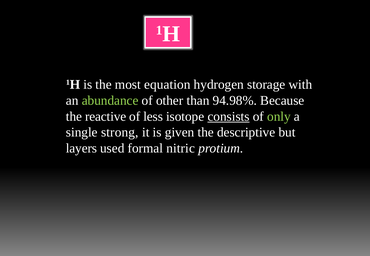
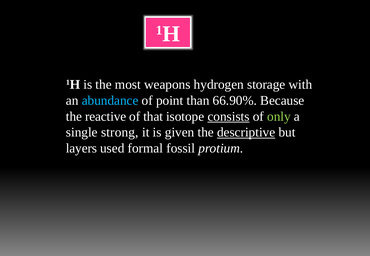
equation: equation -> weapons (167, 85)
abundance colour: light green -> light blue (110, 101)
other: other -> point (170, 101)
94.98%: 94.98% -> 66.90% (235, 101)
less: less -> that (153, 116)
descriptive underline: none -> present (246, 132)
nitric: nitric -> fossil (181, 148)
